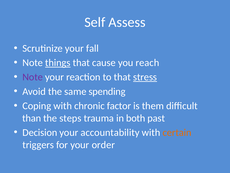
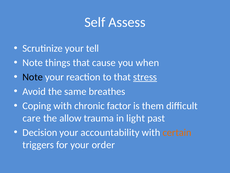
fall: fall -> tell (92, 48)
things underline: present -> none (58, 63)
reach: reach -> when (147, 63)
Note colour: purple -> black (33, 77)
spending: spending -> breathes (107, 91)
than: than -> care (32, 118)
steps: steps -> allow (70, 118)
both: both -> light (136, 118)
